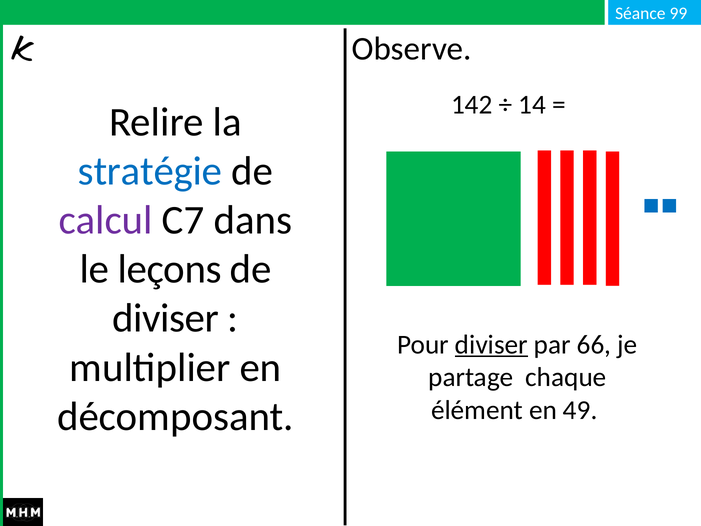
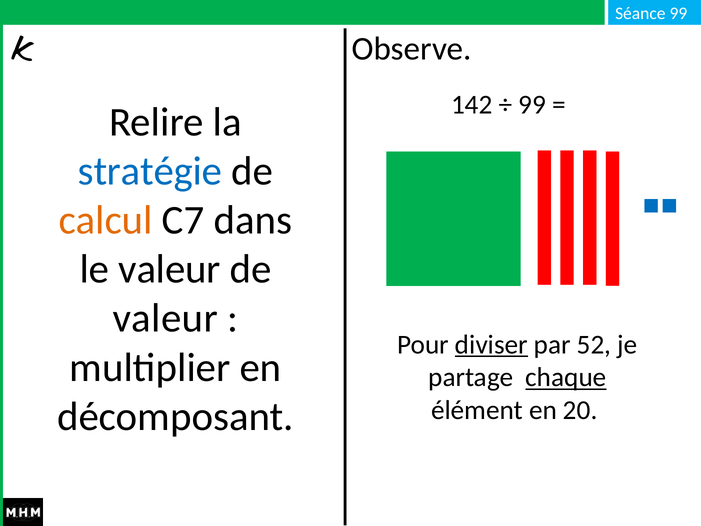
14: 14 -> 99 (532, 104)
calcul colour: purple -> orange (106, 220)
le leçons: leçons -> valeur (170, 269)
diviser: diviser -> valeur (165, 318)
66: 66 -> 52 (594, 344)
chaque underline: none -> present (566, 377)
49: 49 -> 20 (580, 410)
